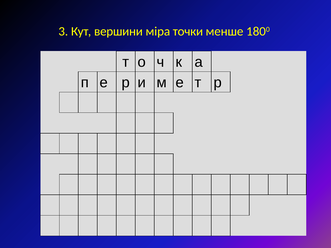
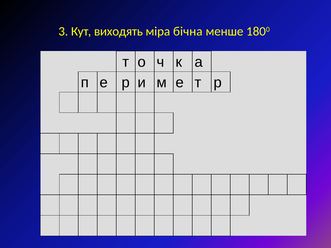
вершини: вершини -> виходять (118, 32)
точки: точки -> бічна (188, 32)
